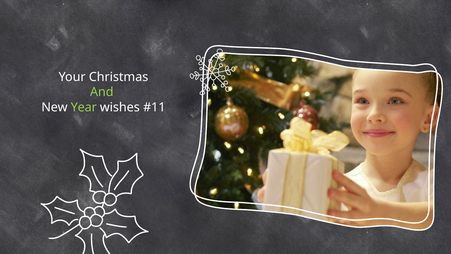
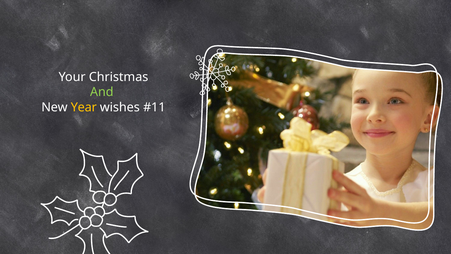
Year colour: light green -> yellow (84, 107)
